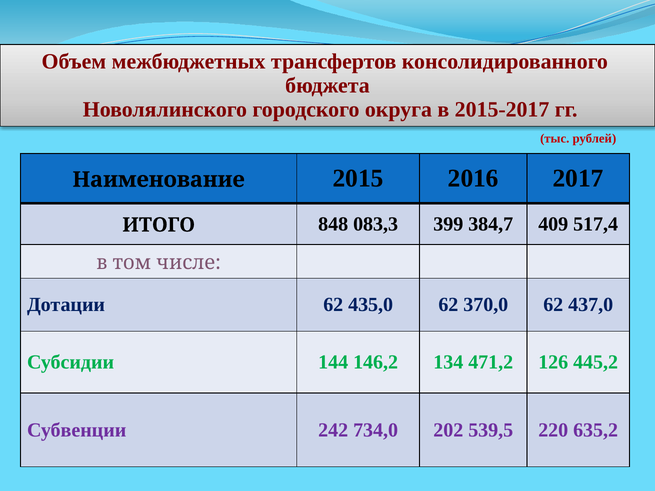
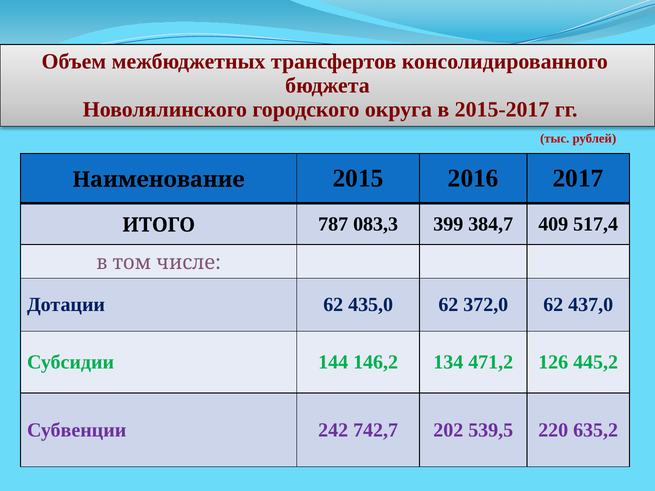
848: 848 -> 787 (333, 224)
370,0: 370,0 -> 372,0 (486, 305)
734,0: 734,0 -> 742,7 (376, 430)
